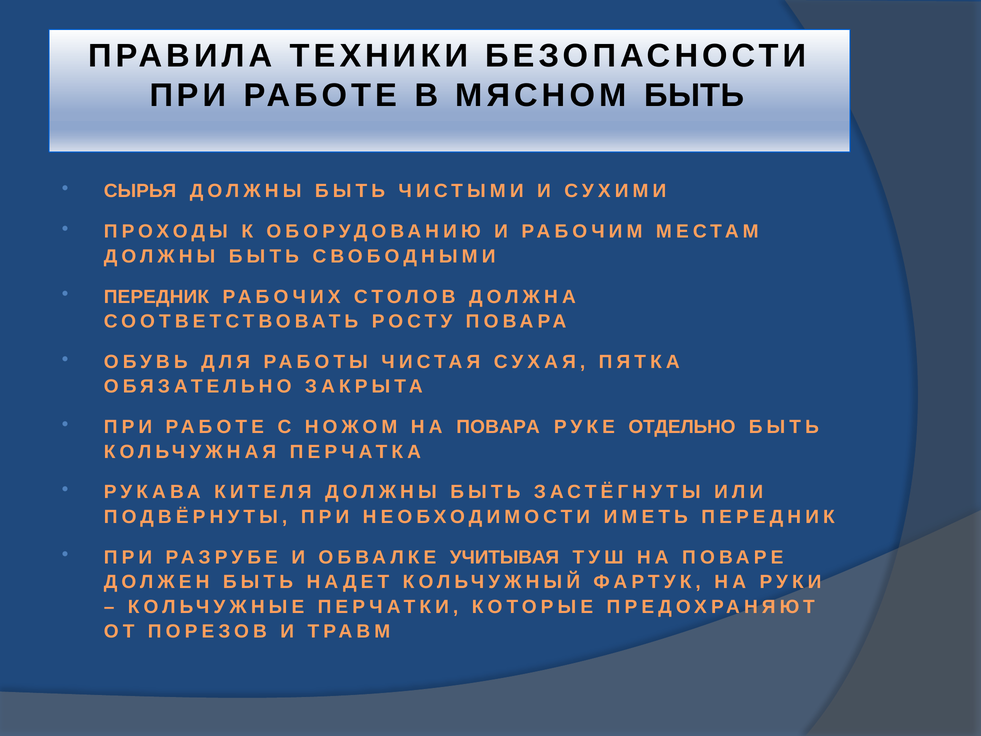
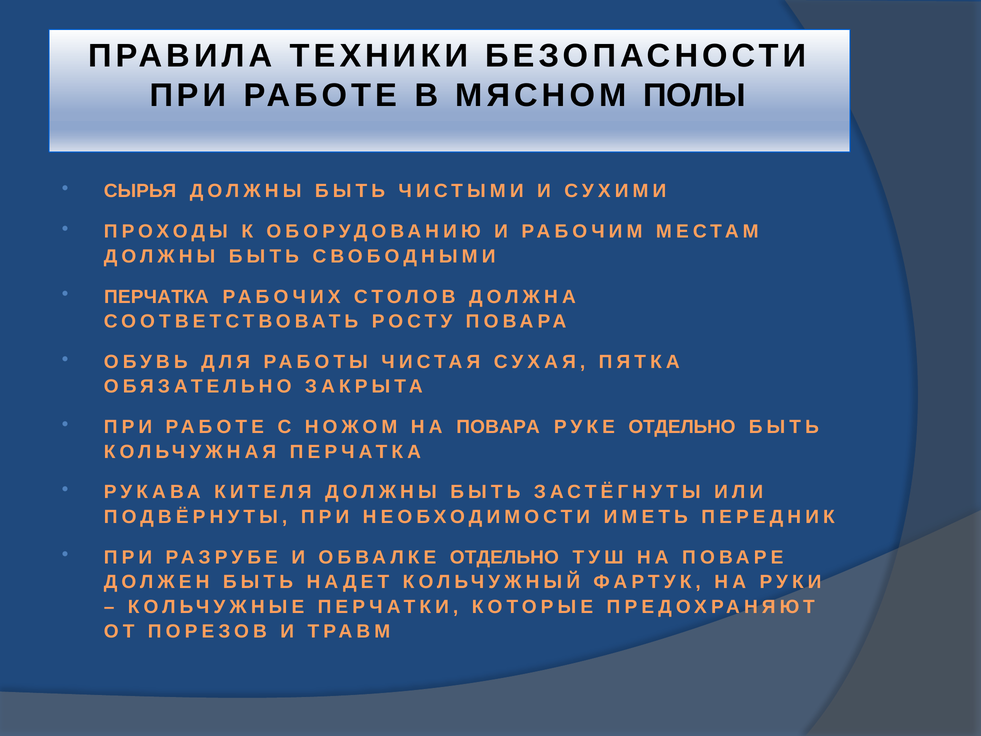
МЯСНОМ БЫТЬ: БЫТЬ -> ПОЛЫ (695, 95)
ПЕРЕДНИК: ПЕРЕДНИК -> ПЕРЧАТКА (156, 297)
ОБВАЛКЕ УЧИТЫВАЯ: УЧИТЫВАЯ -> ОТДЕЛЬНО (504, 557)
